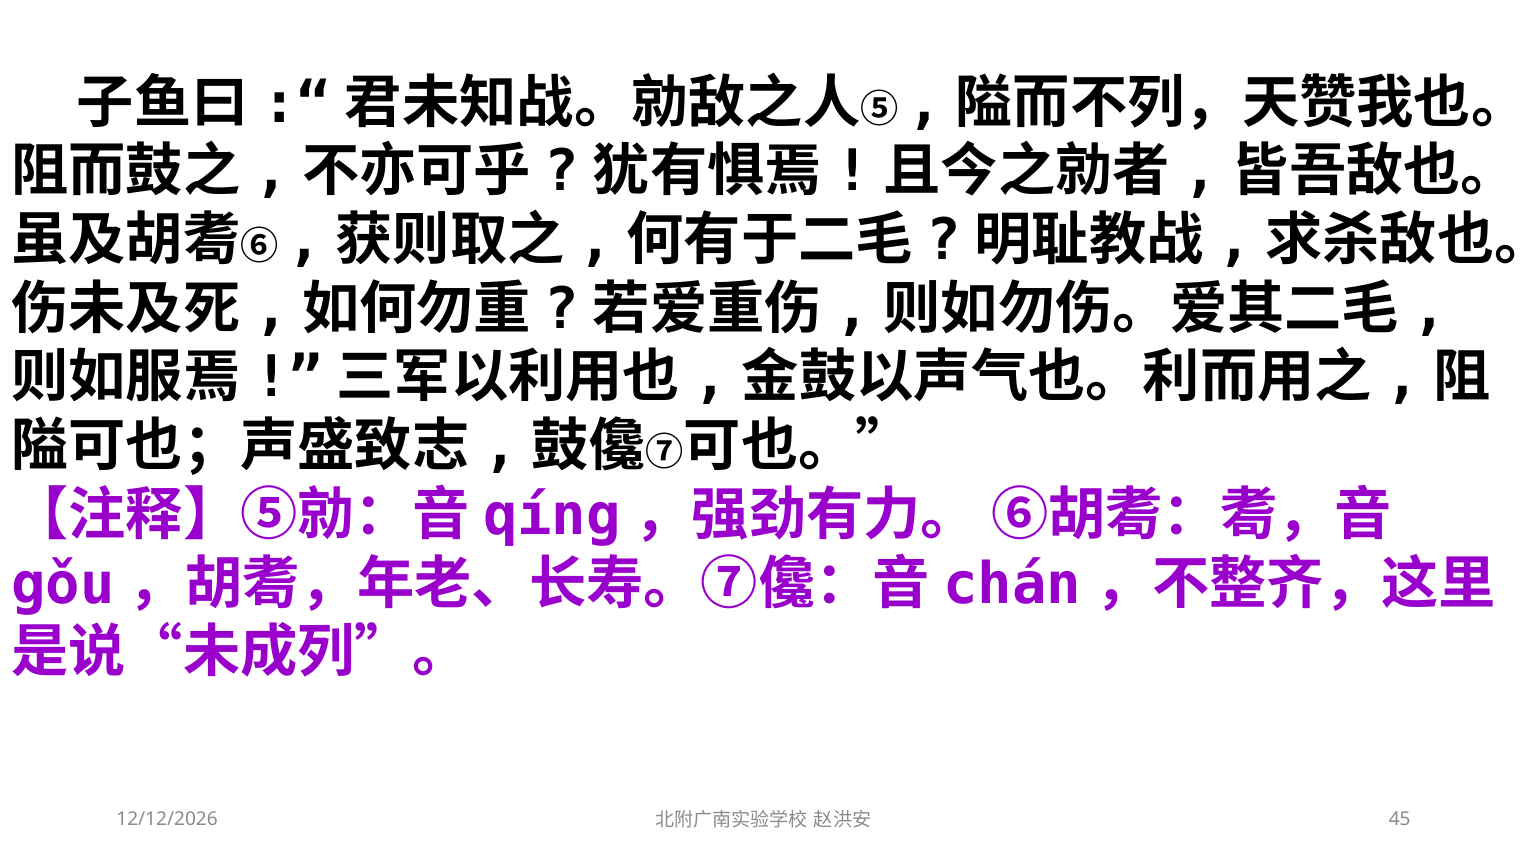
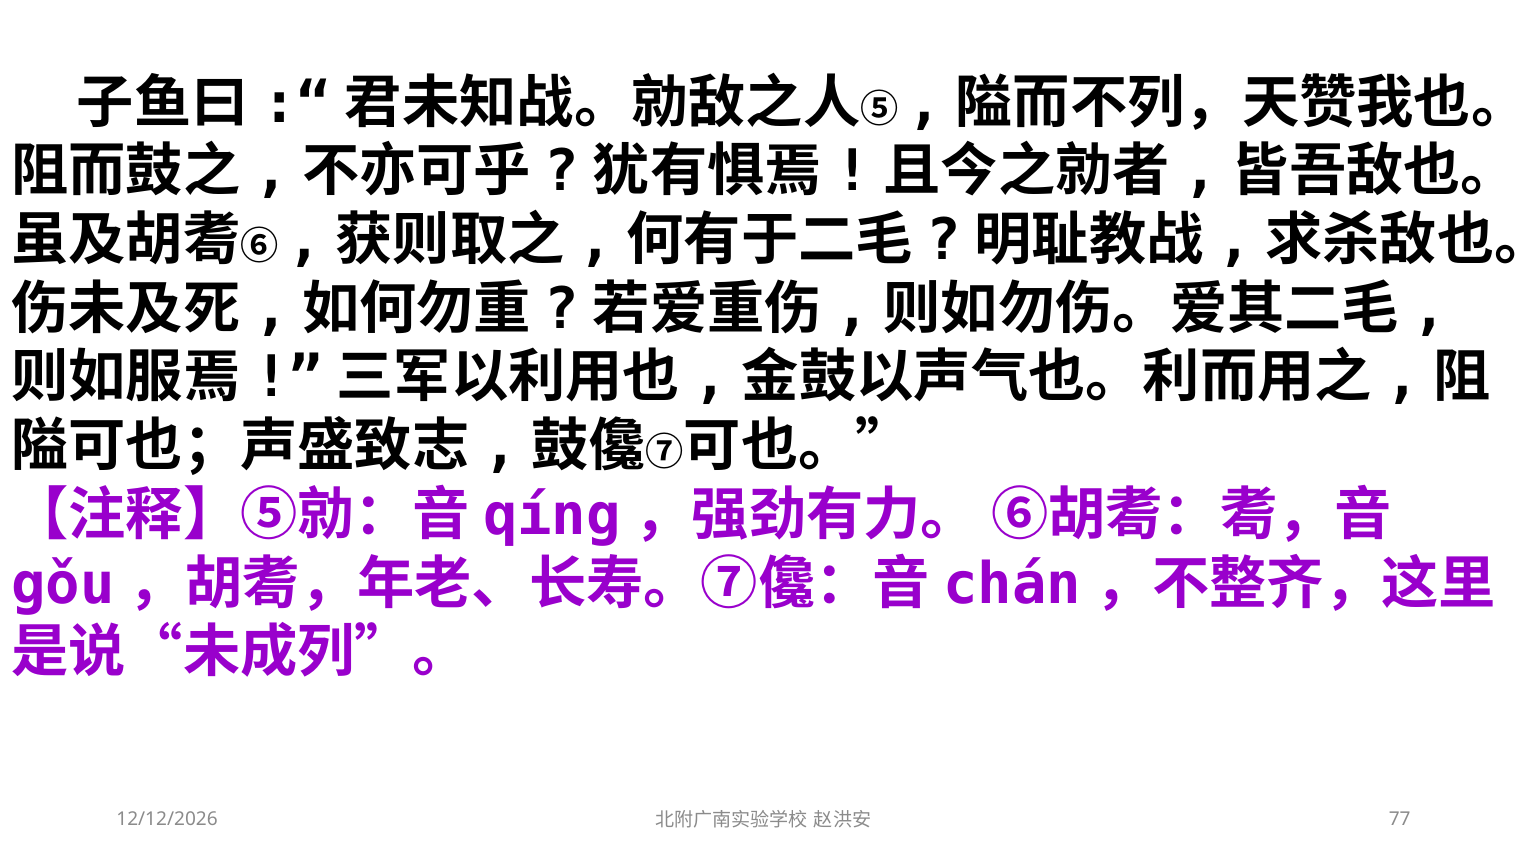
45: 45 -> 77 (1400, 819)
